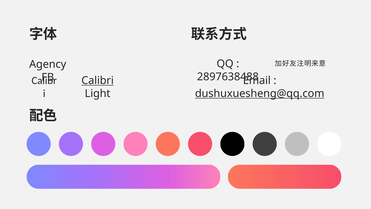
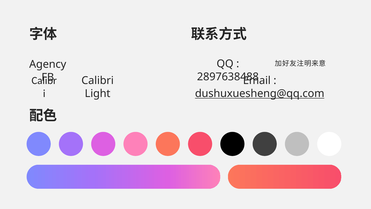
Calibri underline: present -> none (98, 80)
